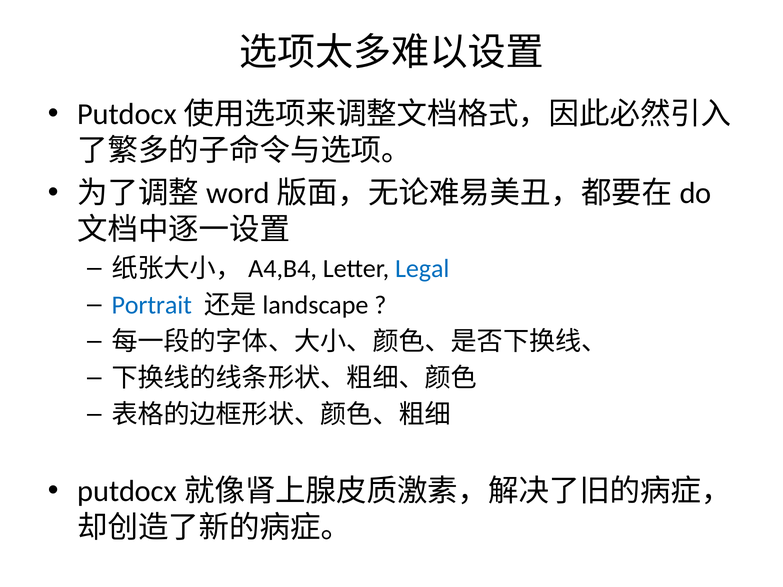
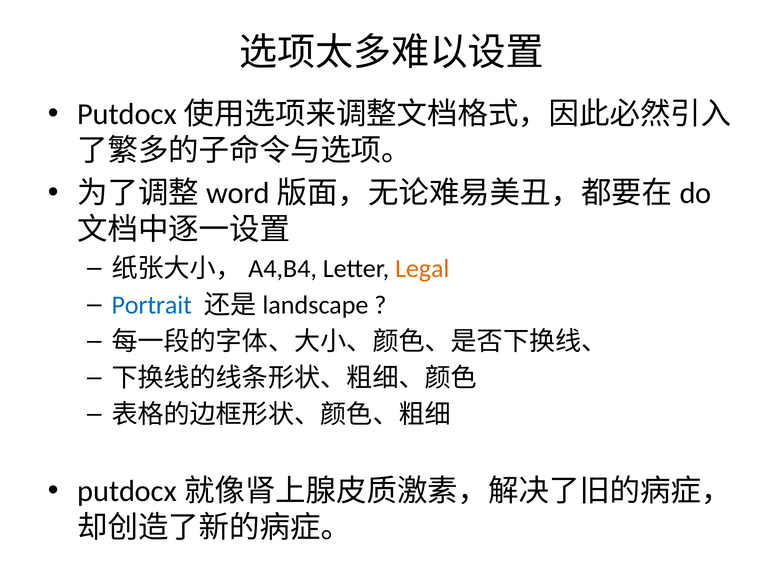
Legal colour: blue -> orange (422, 269)
